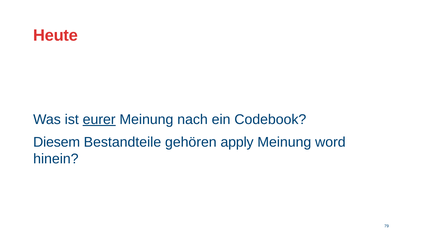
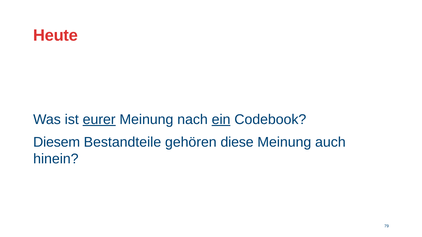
ein underline: none -> present (221, 120)
apply: apply -> diese (237, 142)
word: word -> auch (330, 142)
